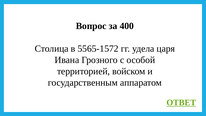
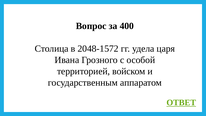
5565-1572: 5565-1572 -> 2048-1572 (98, 49)
